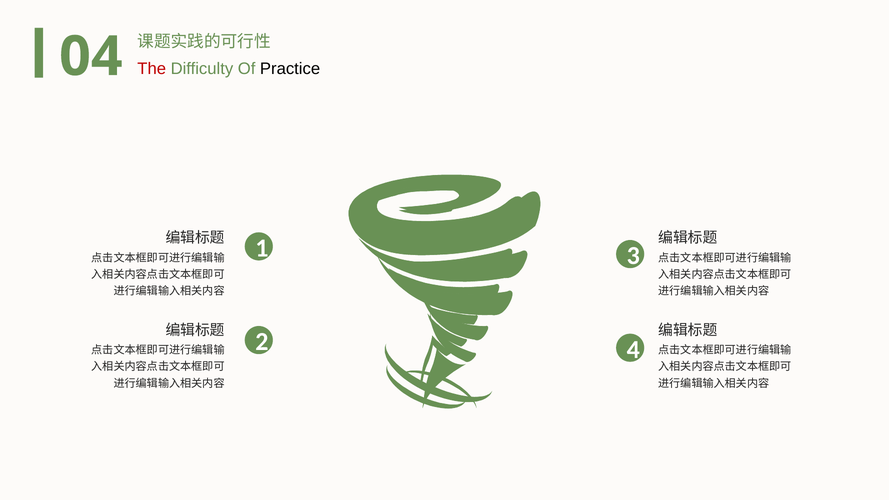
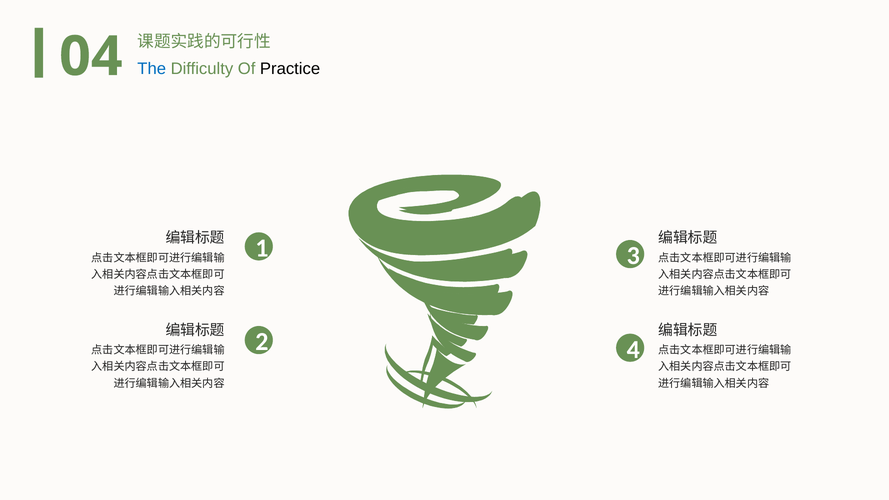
The colour: red -> blue (152, 69)
